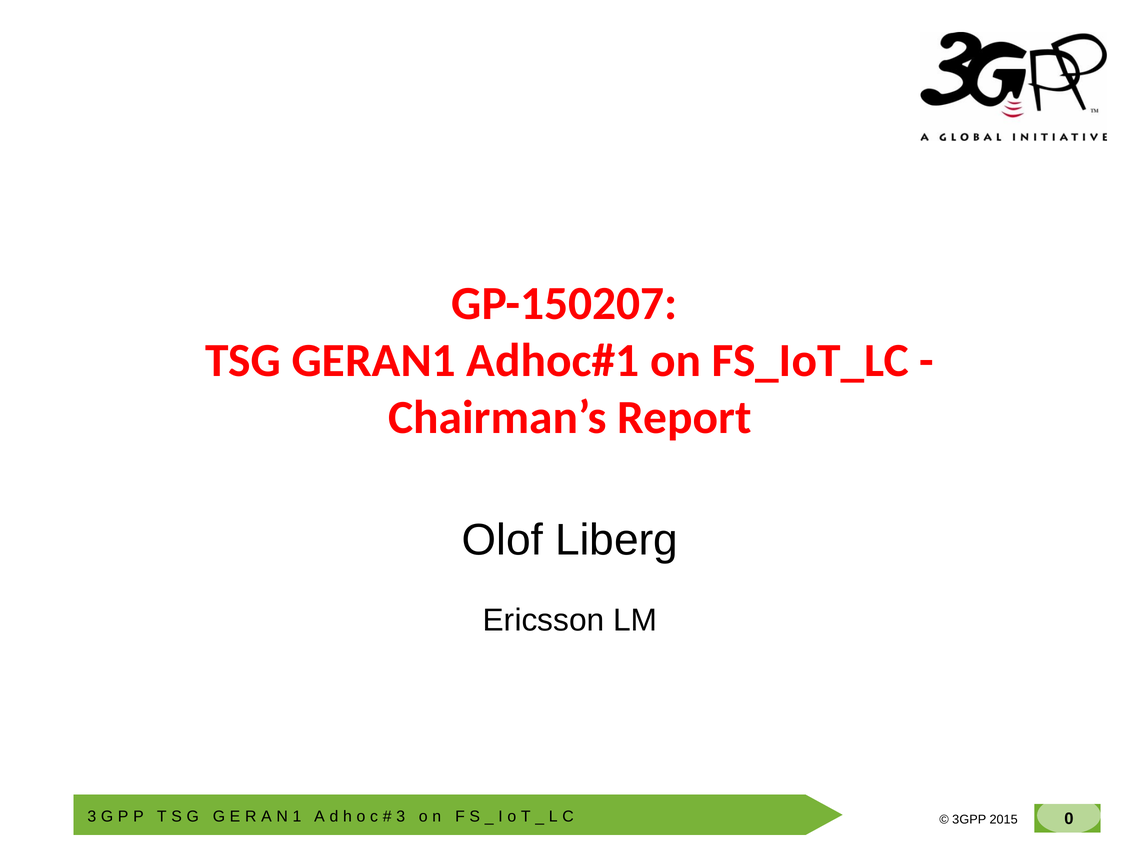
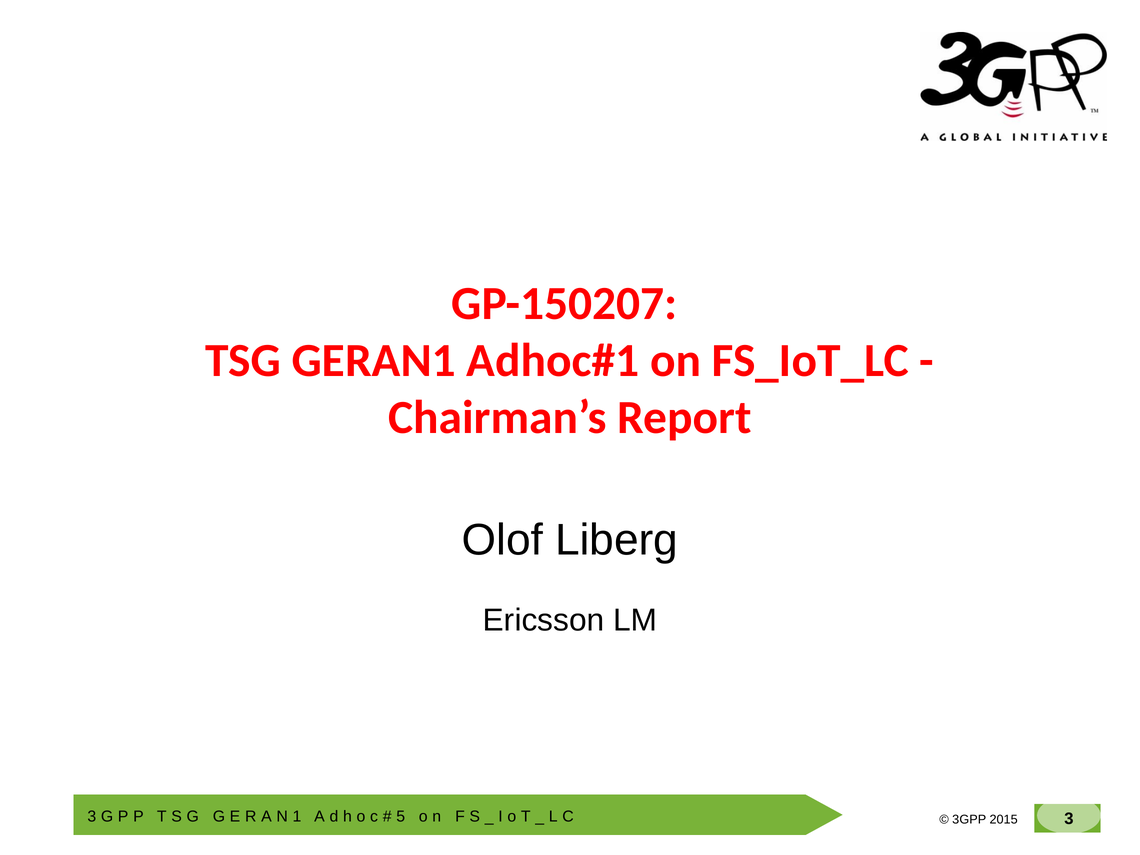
3: 3 -> 5 (401, 816)
0: 0 -> 3 (1069, 819)
